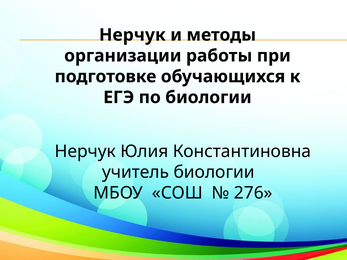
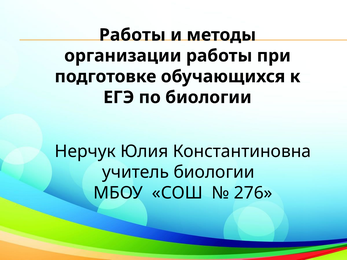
Нерчук: Нерчук -> Работы (132, 35)
